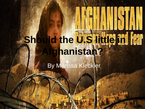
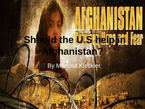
little: little -> help (105, 40)
